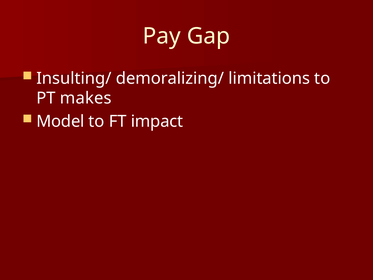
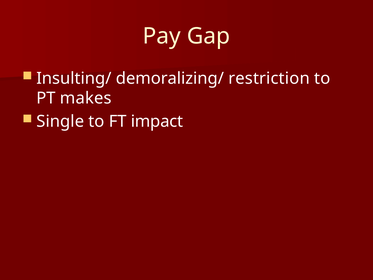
limitations: limitations -> restriction (269, 78)
Model: Model -> Single (60, 121)
